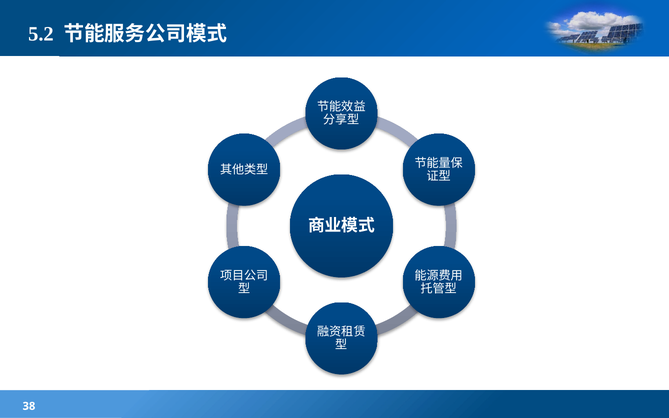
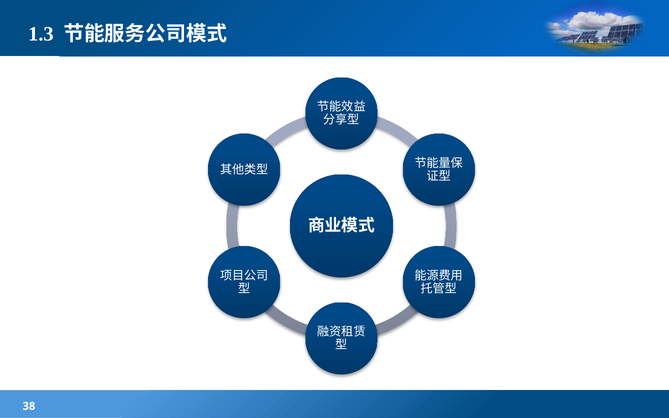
5.2: 5.2 -> 1.3 (41, 34)
